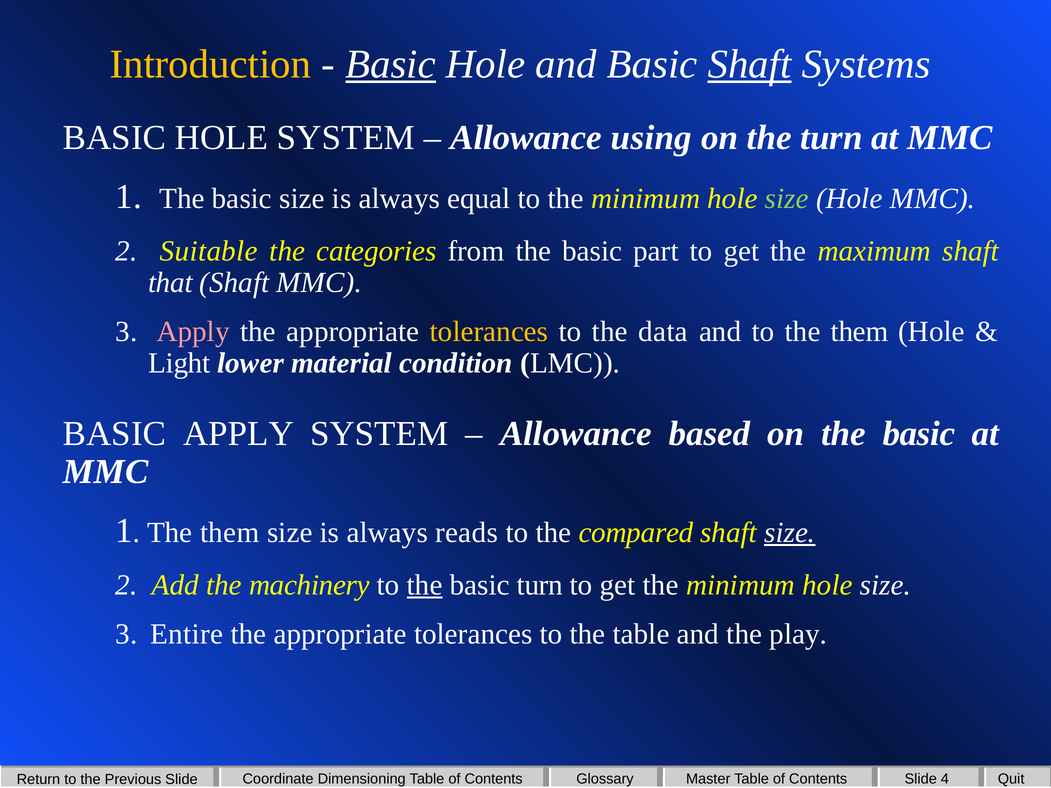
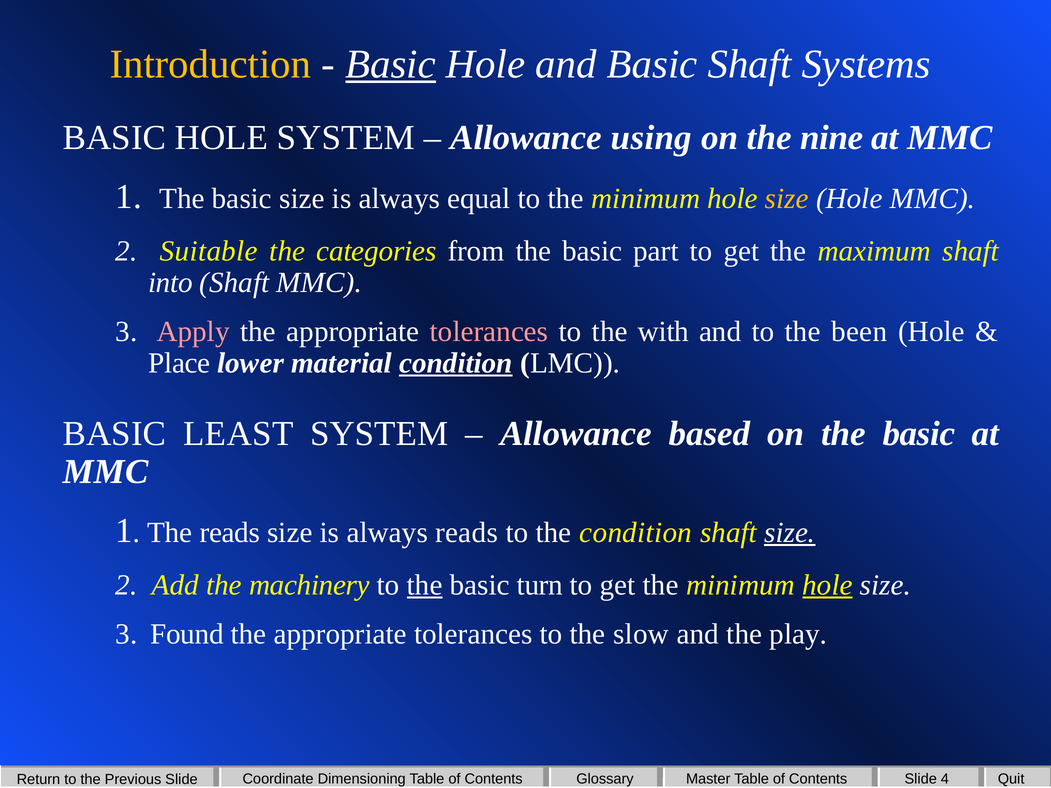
Shaft underline: present -> none (750, 64)
the turn: turn -> nine (832, 138)
size colour: light green -> yellow (787, 198)
that: that -> into (170, 283)
tolerances colour: yellow -> pink (489, 332)
data: data -> with (663, 332)
to the them: them -> been (859, 332)
Light: Light -> Place (179, 363)
condition underline: none -> present (456, 363)
BASIC APPLY: APPLY -> LEAST (238, 434)
them: them -> reads (230, 533)
the compared: compared -> condition (636, 533)
hole underline: none -> present (827, 585)
Entire: Entire -> Found (187, 634)
the table: table -> slow (641, 634)
